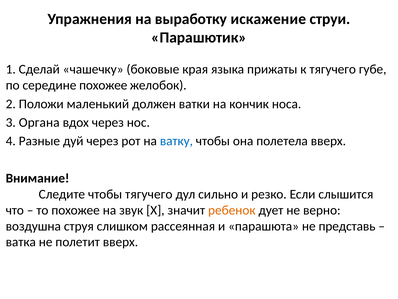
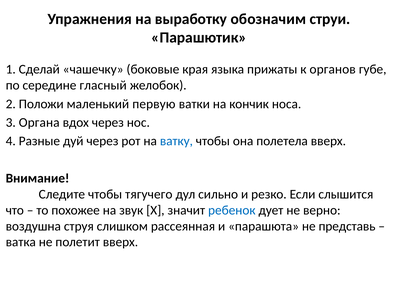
искажение: искажение -> обозначим (268, 19)
к тягучего: тягучего -> органов (333, 69)
середине похожее: похожее -> гласный (103, 85)
должен: должен -> первую (154, 104)
ребенок colour: orange -> blue (232, 210)
